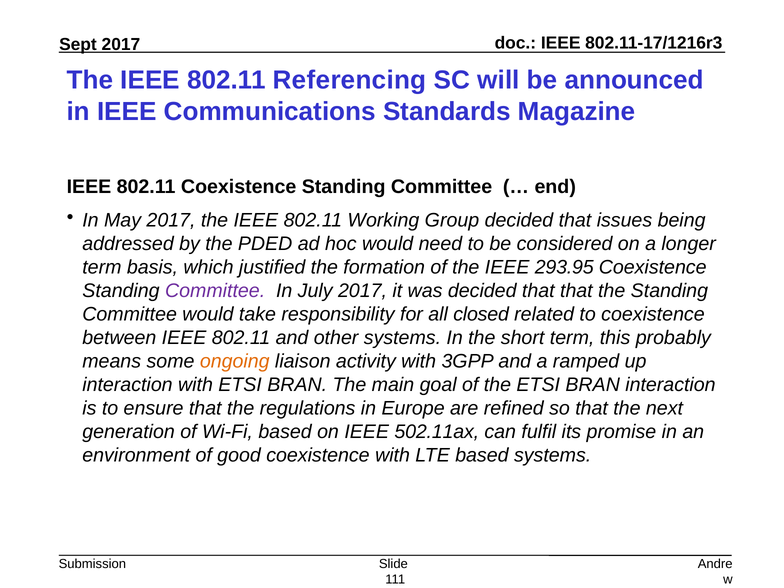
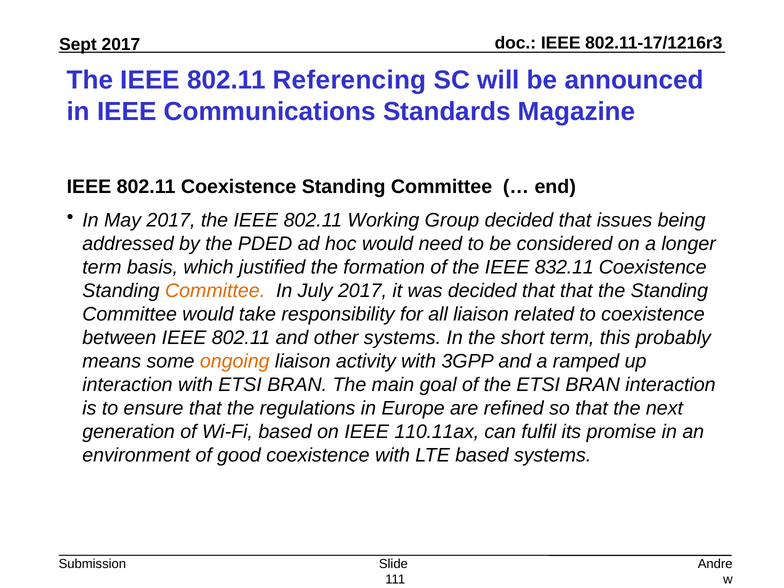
293.95: 293.95 -> 832.11 (564, 267)
Committee colour: purple -> orange (215, 291)
all closed: closed -> liaison (481, 314)
502.11ax: 502.11ax -> 110.11ax (437, 432)
